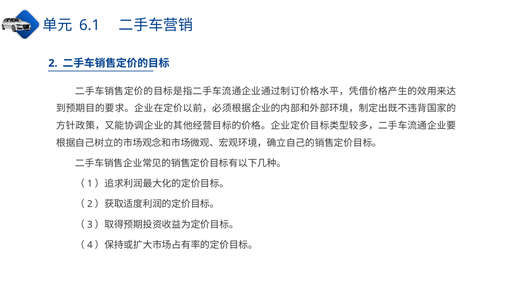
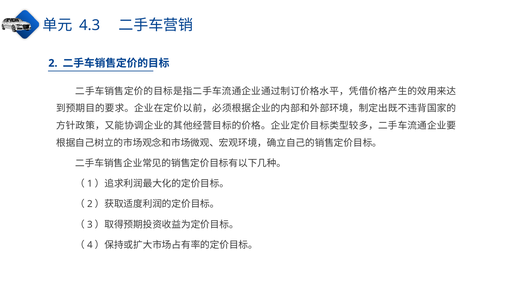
6.1: 6.1 -> 4.3 (90, 25)
